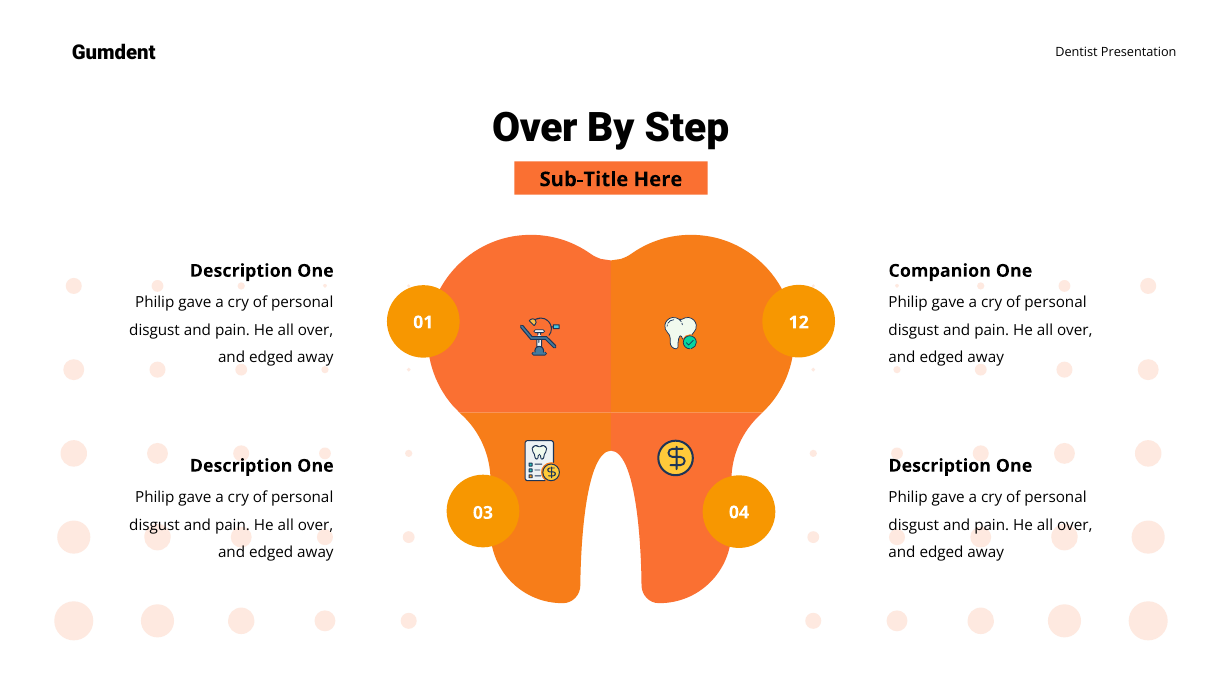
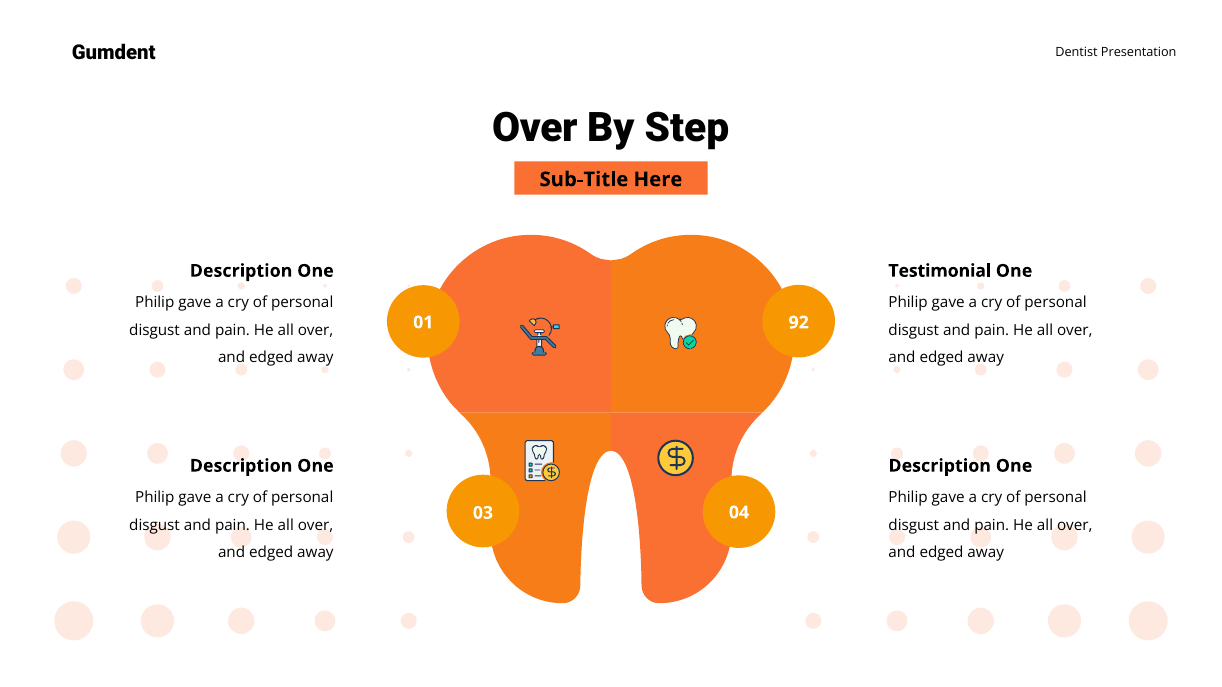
Companion: Companion -> Testimonial (940, 271)
12: 12 -> 92 (799, 323)
